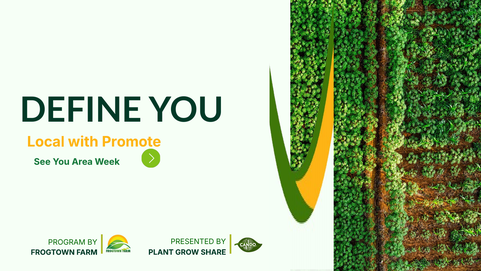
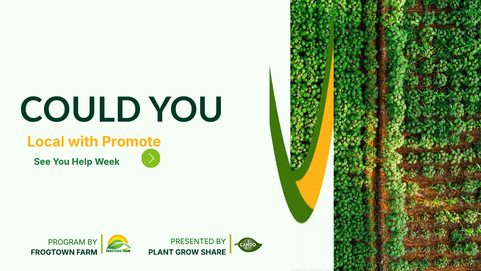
DEFINE: DEFINE -> COULD (81, 110)
Area: Area -> Help (82, 162)
